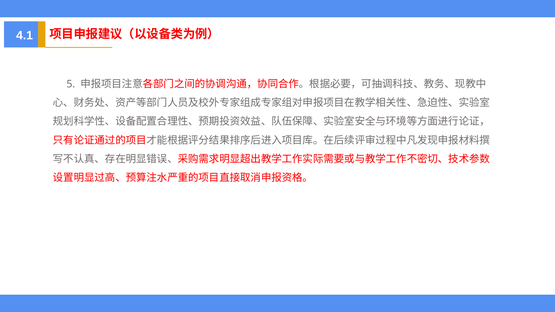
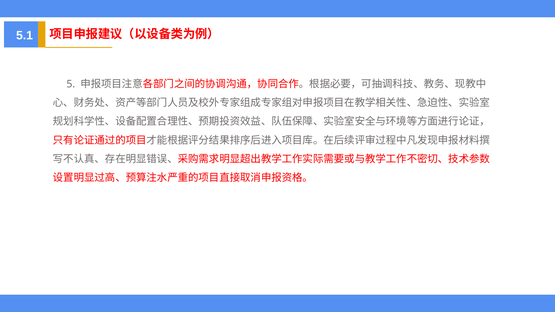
4.1: 4.1 -> 5.1 (25, 36)
